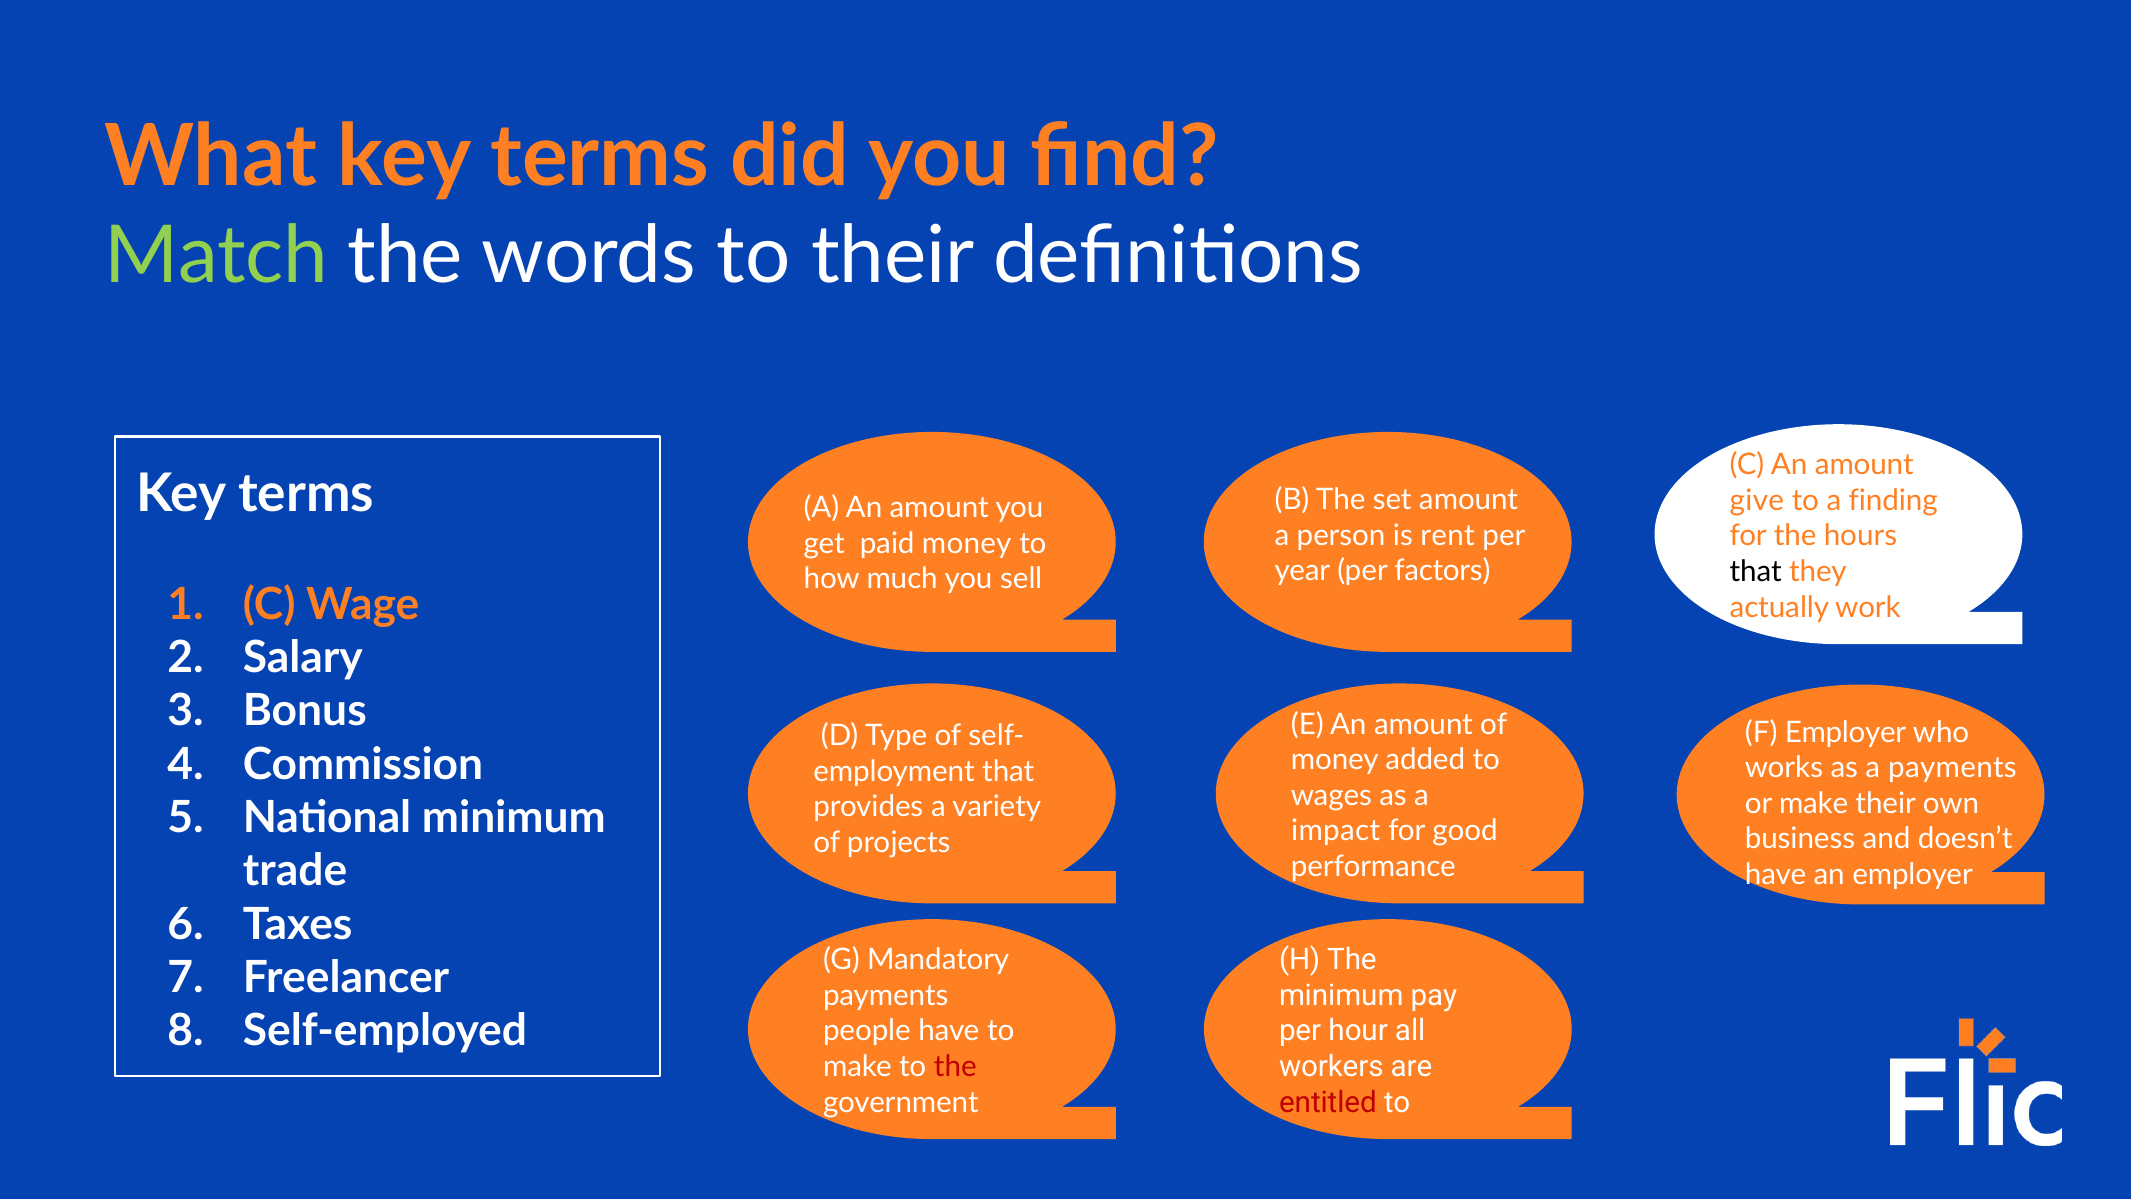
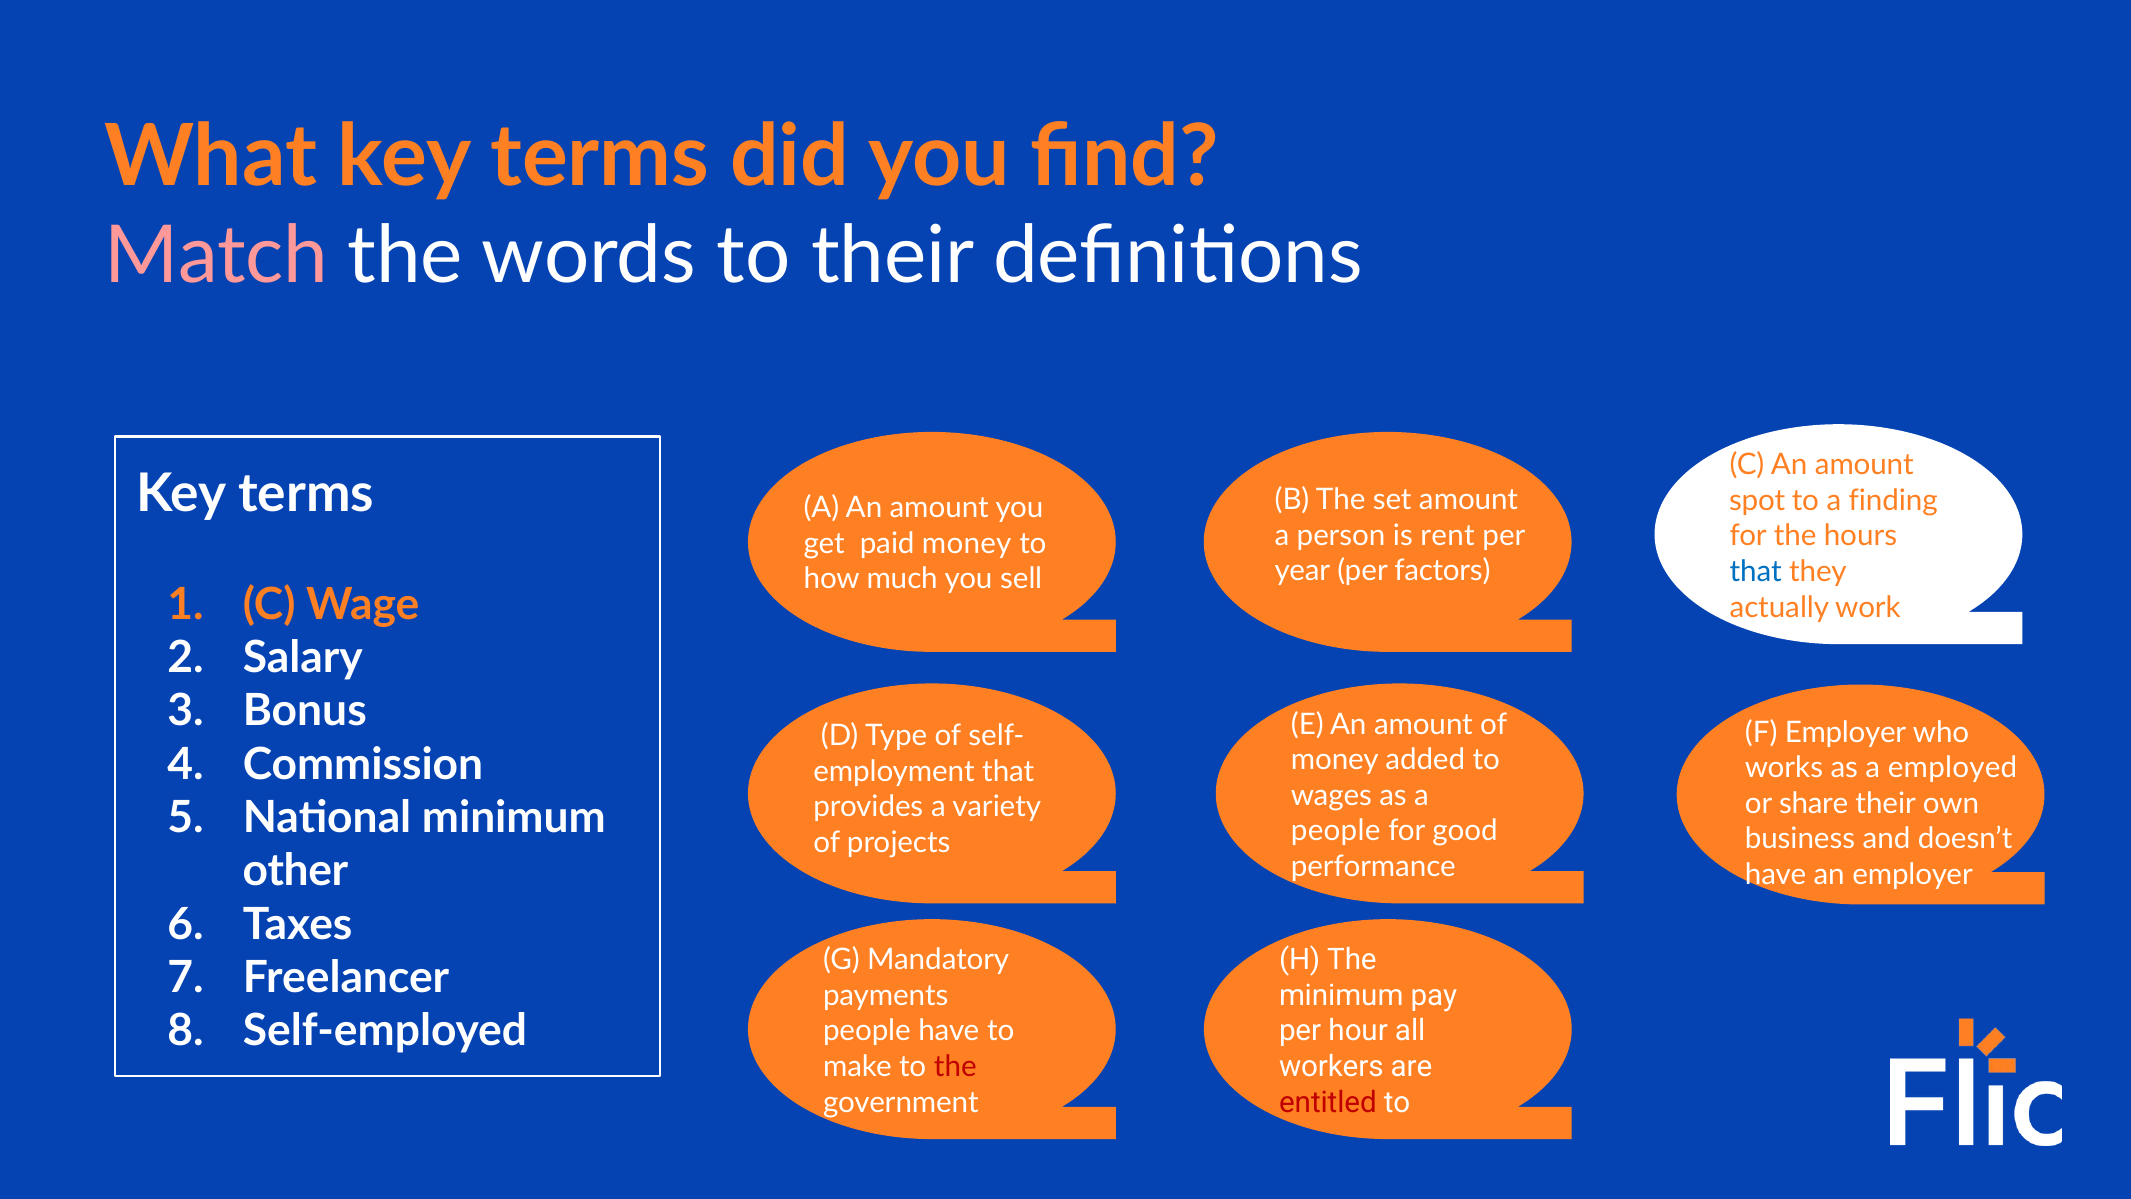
Match colour: light green -> pink (216, 256)
give: give -> spot (1757, 500)
that colour: black -> blue (1756, 572)
a payments: payments -> employed (1953, 768)
or make: make -> share (1814, 803)
impact: impact -> people (1336, 831)
trade: trade -> other (295, 871)
